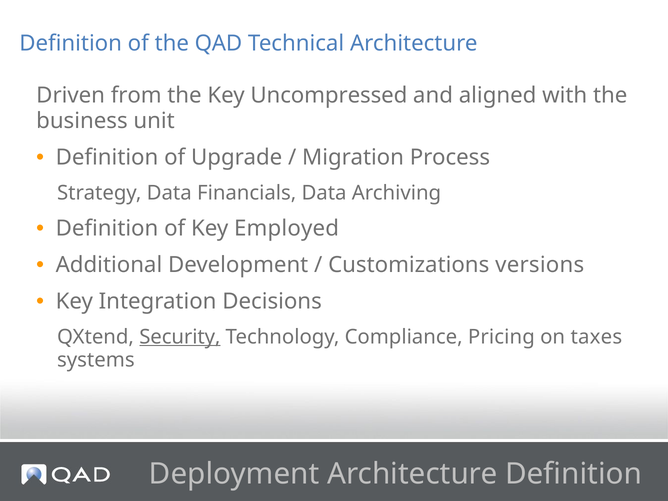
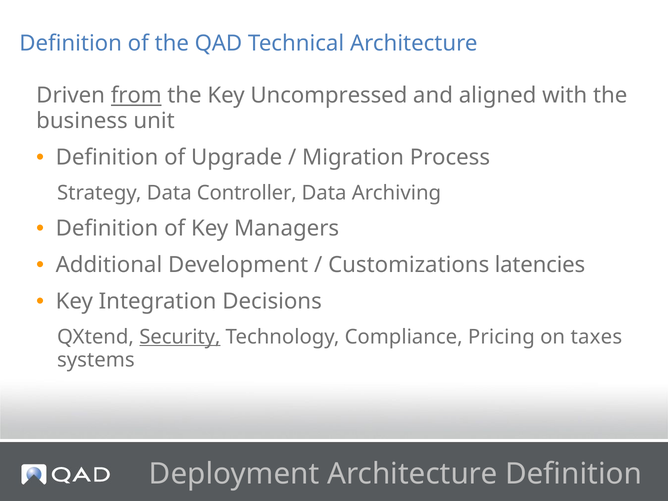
from underline: none -> present (136, 96)
Financials: Financials -> Controller (247, 193)
Employed: Employed -> Managers (287, 228)
versions: versions -> latencies (540, 265)
